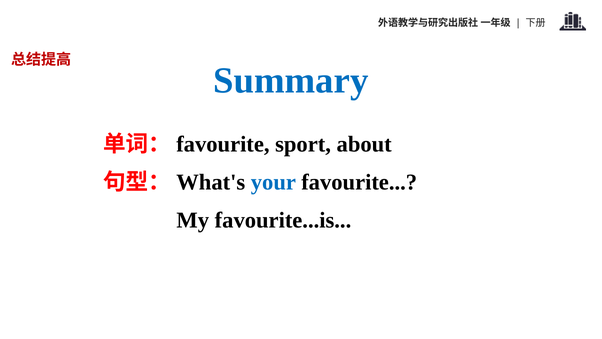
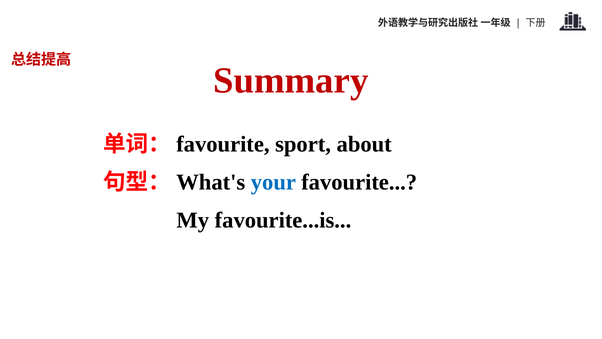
Summary colour: blue -> red (291, 80)
